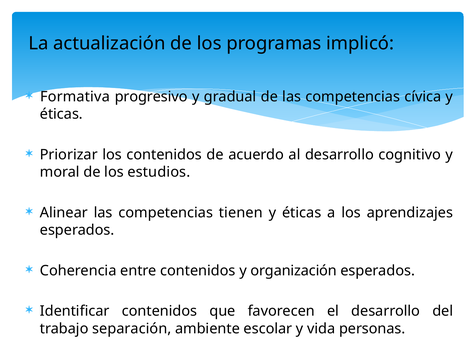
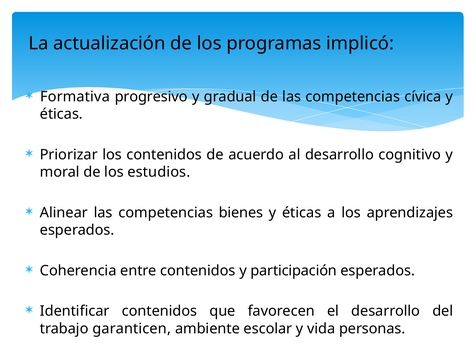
tienen: tienen -> bienes (241, 213)
organización: organización -> participación (294, 271)
separación: separación -> garanticen (132, 329)
